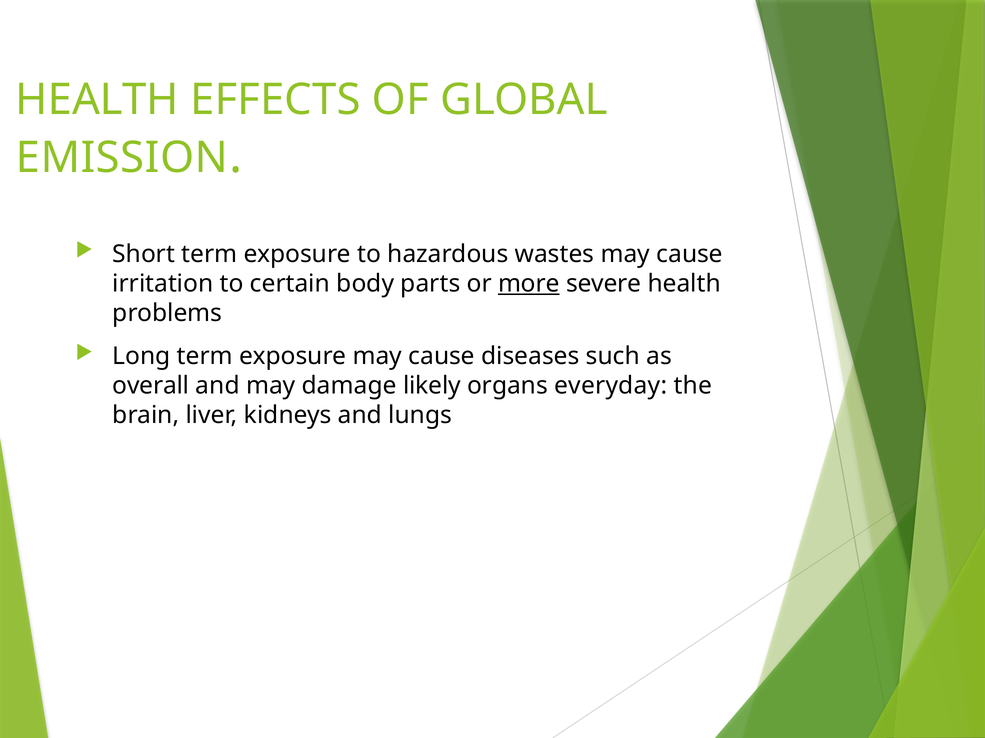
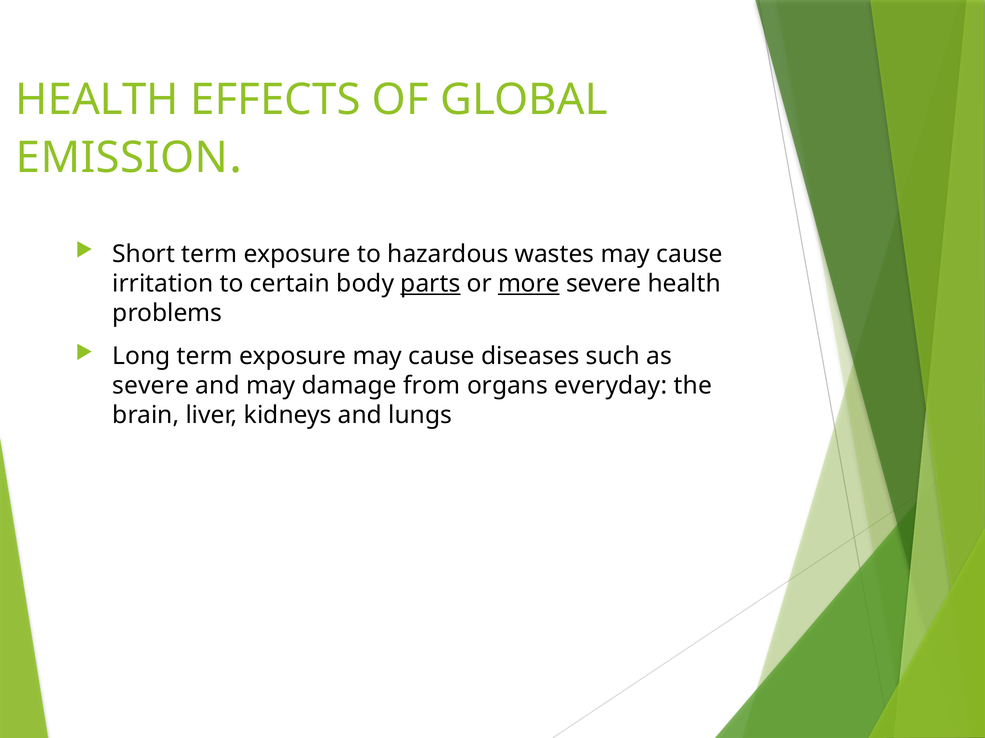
parts underline: none -> present (430, 284)
overall: overall -> severe (151, 386)
likely: likely -> from (432, 386)
